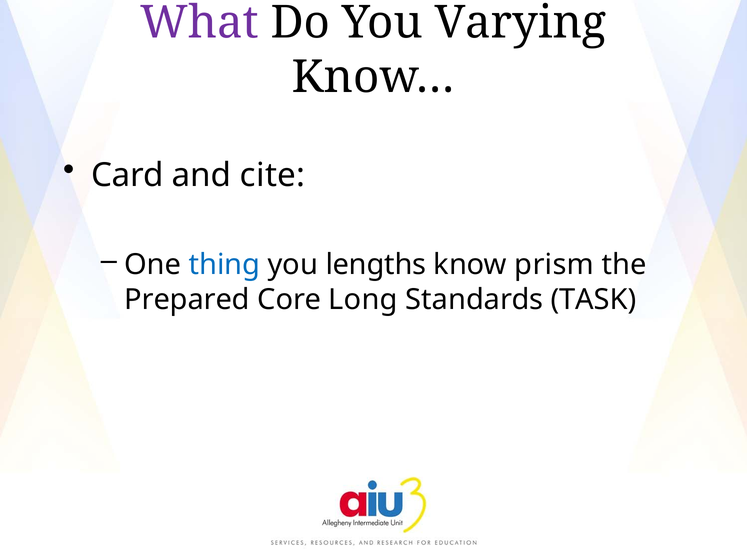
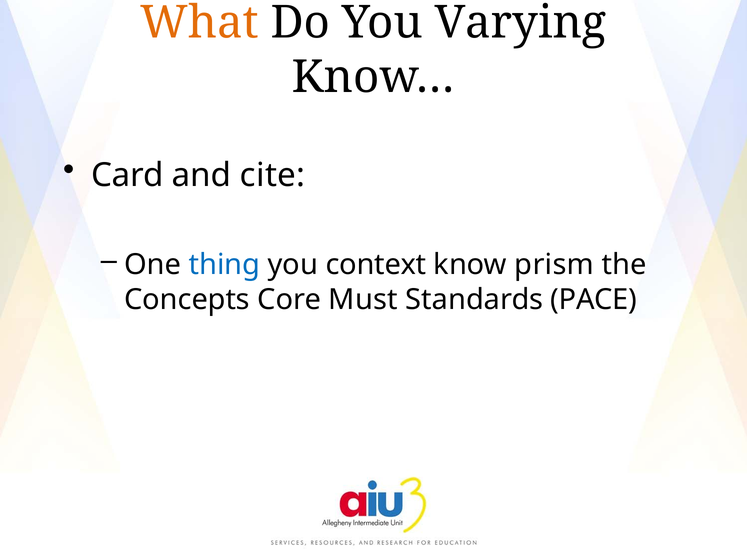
What colour: purple -> orange (200, 22)
lengths: lengths -> context (376, 265)
Prepared: Prepared -> Concepts (187, 300)
Long: Long -> Must (363, 300)
TASK: TASK -> PACE (594, 300)
